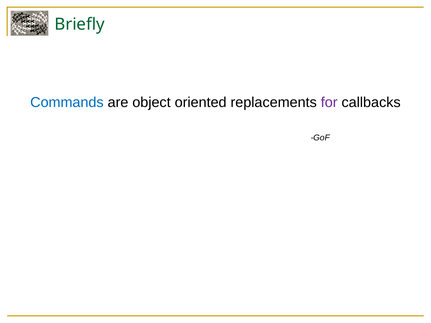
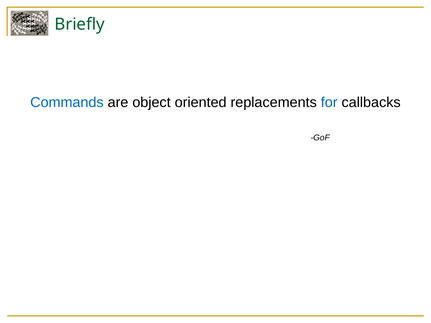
for colour: purple -> blue (329, 102)
